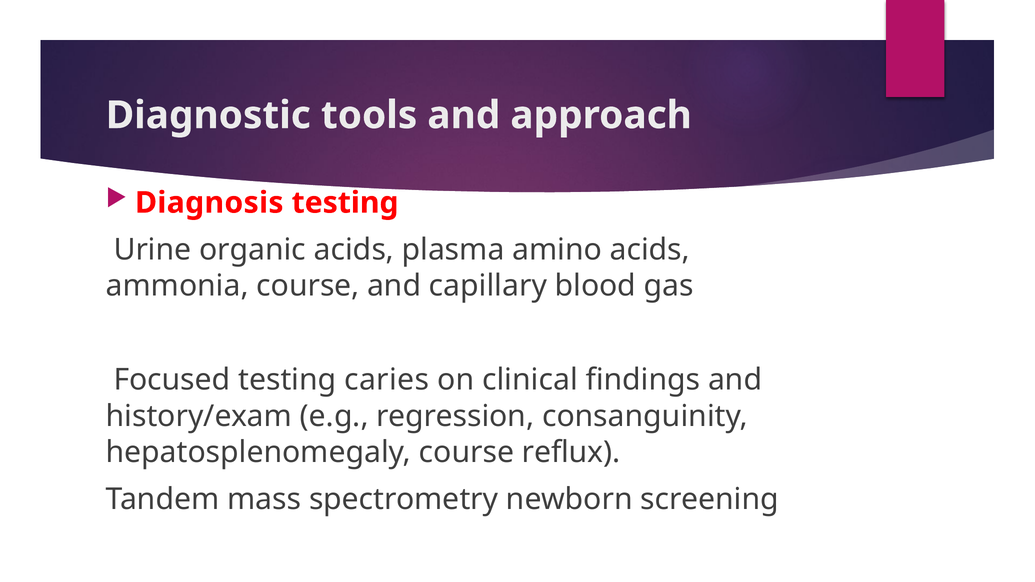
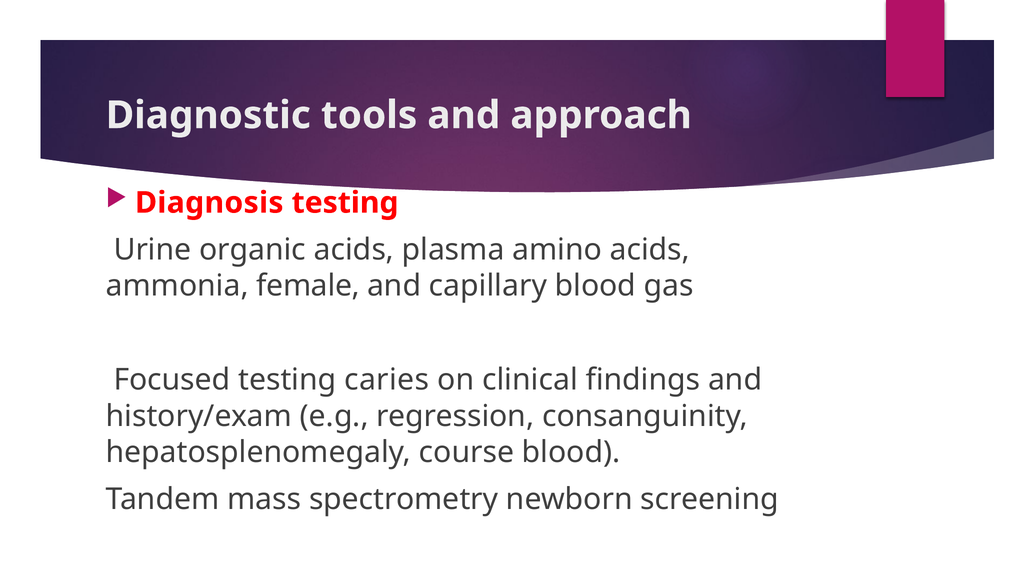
ammonia course: course -> female (308, 286)
course reflux: reflux -> blood (571, 453)
